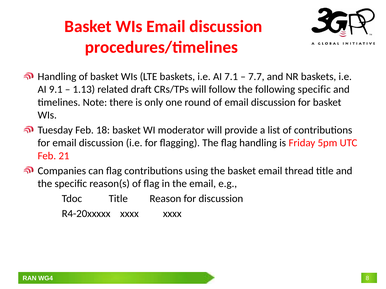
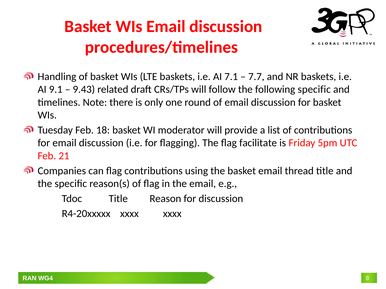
1.13: 1.13 -> 9.43 (84, 90)
flag handling: handling -> facilitate (258, 143)
